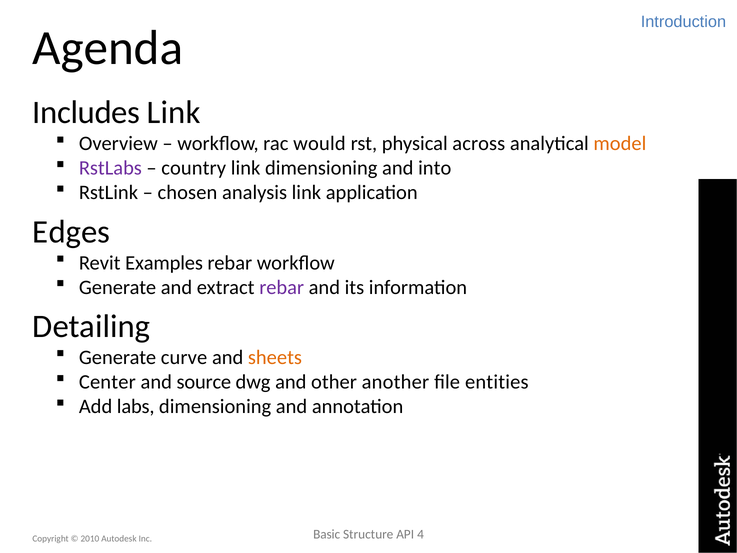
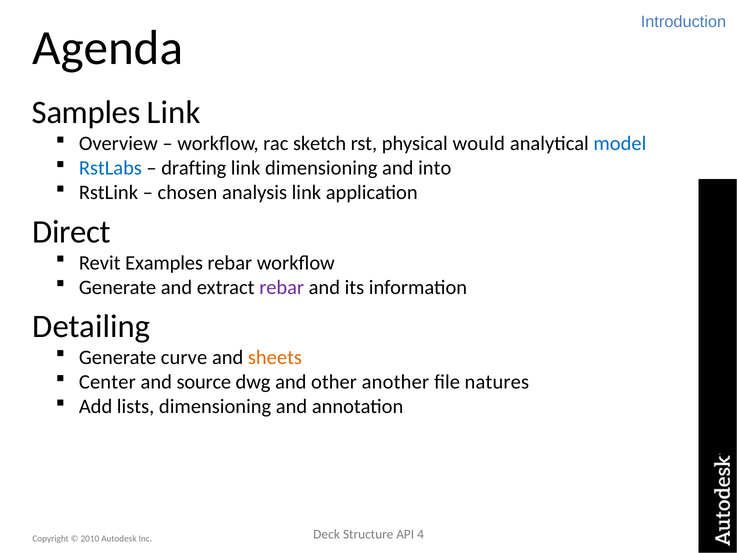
Includes: Includes -> Samples (86, 112)
would: would -> sketch (320, 143)
across: across -> would (479, 143)
model colour: orange -> blue (620, 143)
RstLabs colour: purple -> blue (110, 168)
country: country -> drafting (194, 168)
Edges: Edges -> Direct (72, 232)
entities: entities -> natures (497, 382)
labs: labs -> lists (136, 406)
Basic: Basic -> Deck (327, 534)
